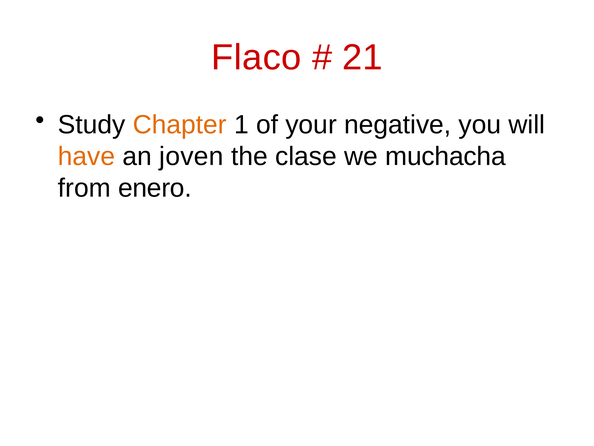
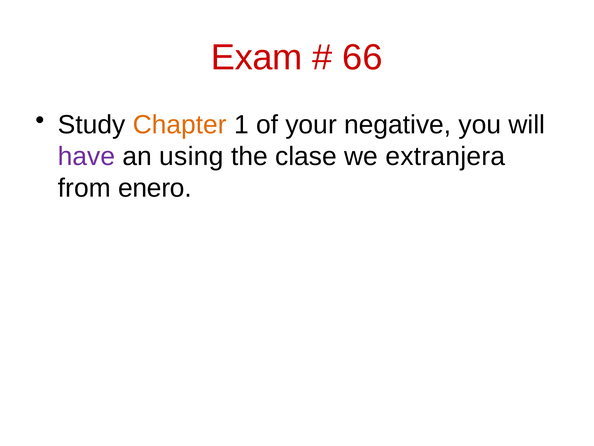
Flaco: Flaco -> Exam (257, 58)
21: 21 -> 66 (362, 58)
have colour: orange -> purple (87, 156)
joven: joven -> using (191, 156)
muchacha: muchacha -> extranjera (445, 156)
